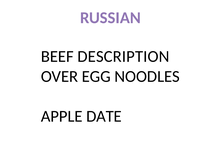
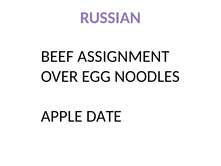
DESCRIPTION: DESCRIPTION -> ASSIGNMENT (123, 56)
